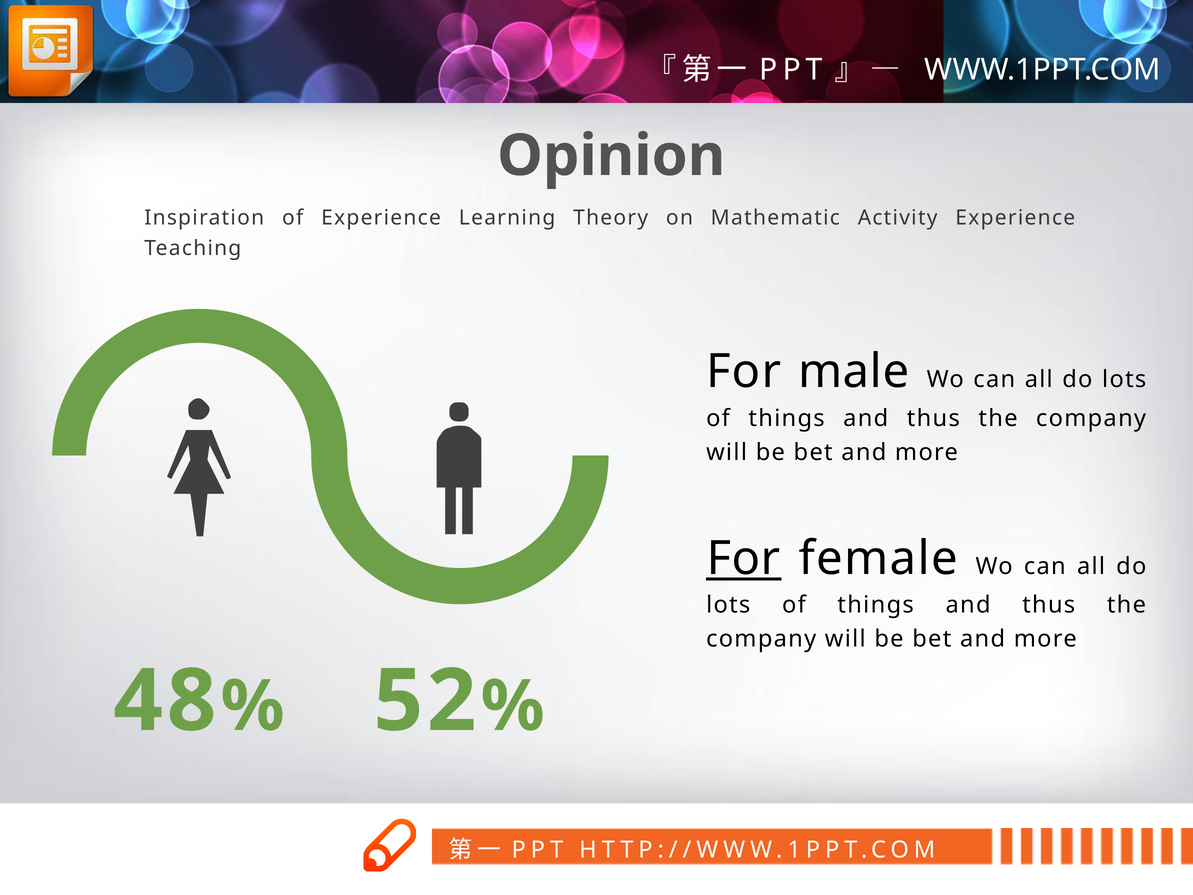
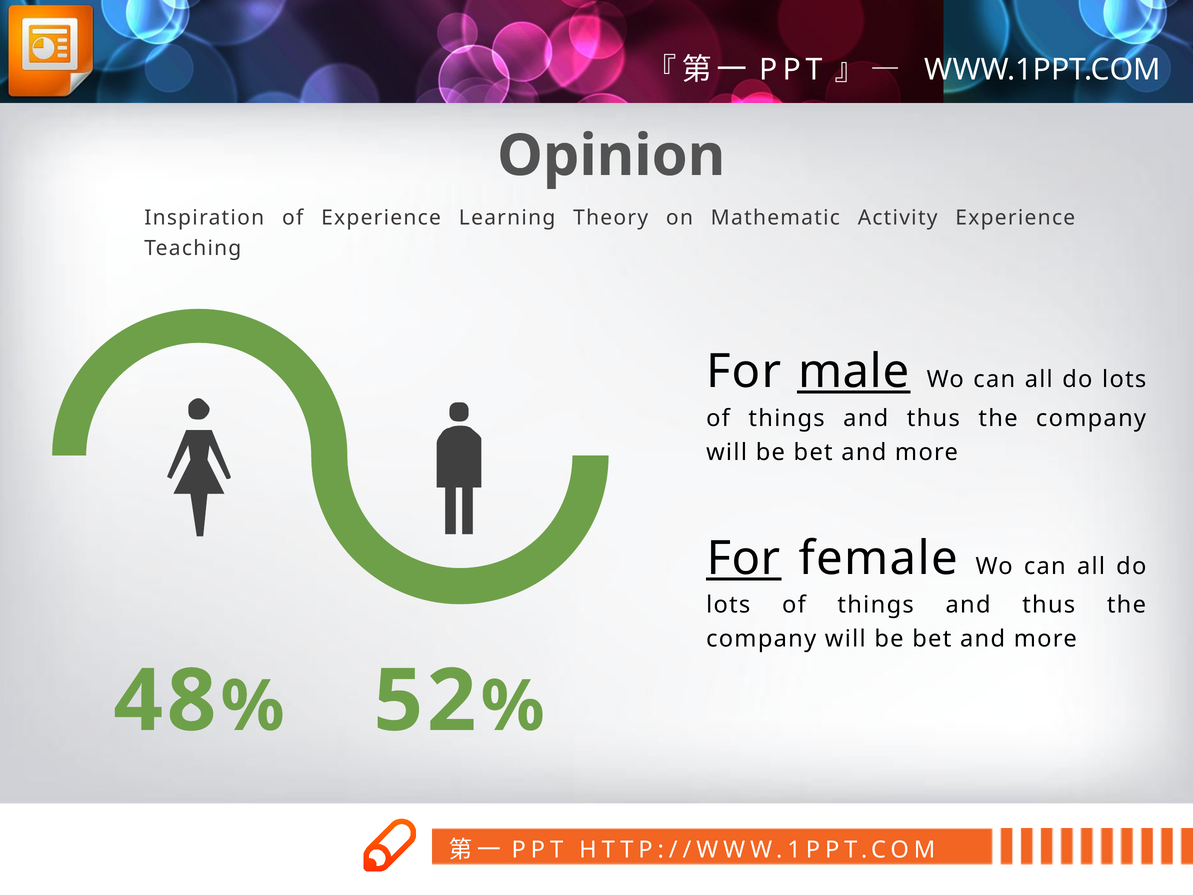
male underline: none -> present (854, 371)
